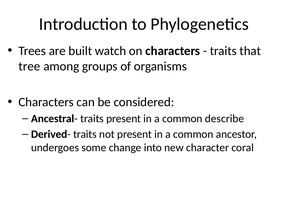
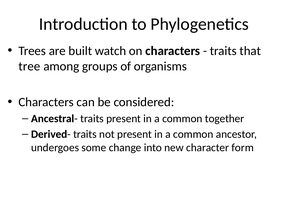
describe: describe -> together (225, 119)
coral: coral -> form (243, 148)
